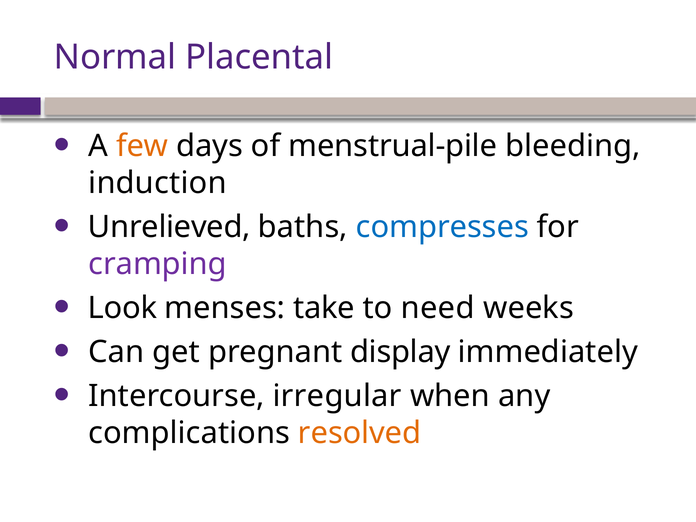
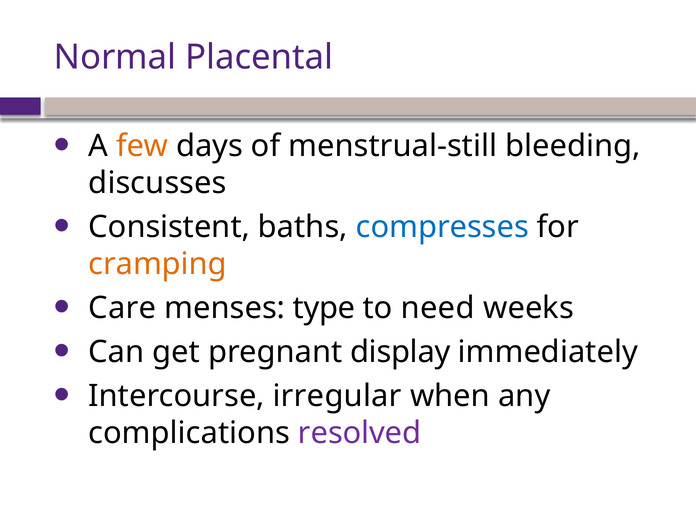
menstrual-pile: menstrual-pile -> menstrual-still (393, 146)
induction: induction -> discusses (158, 183)
Unrelieved: Unrelieved -> Consistent (169, 227)
cramping colour: purple -> orange (158, 264)
Look: Look -> Care (122, 308)
take: take -> type (324, 308)
resolved colour: orange -> purple (360, 433)
